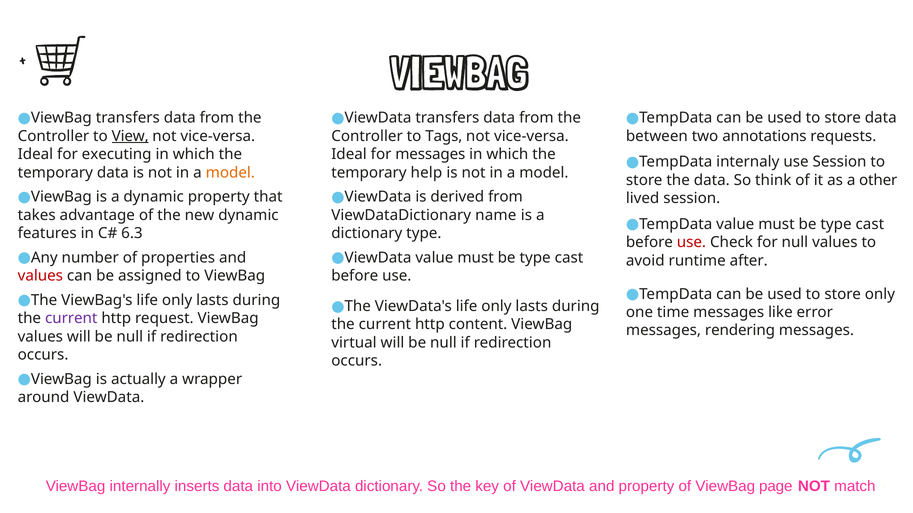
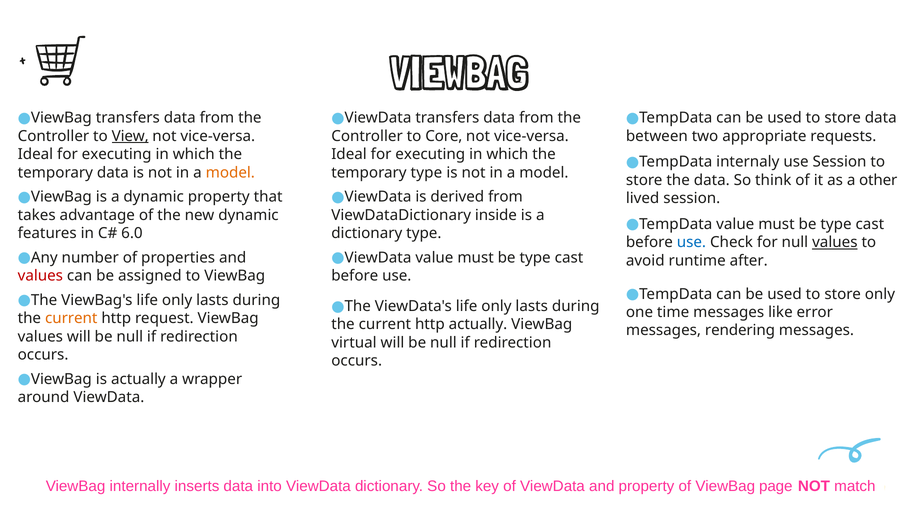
Tags: Tags -> Core (444, 136)
annotations: annotations -> appropriate (764, 136)
messages: messages -> executing (430, 154)
temporary help: help -> type (426, 173)
name: name -> inside (496, 215)
6.3: 6.3 -> 6.0 (132, 234)
use colour: red -> blue (691, 243)
values underline: none -> present (835, 243)
current colour: purple -> orange (71, 319)
http content: content -> actually (478, 325)
